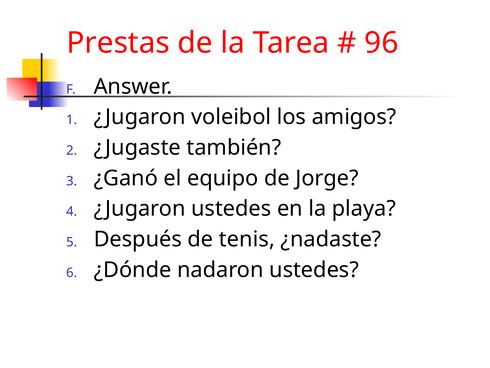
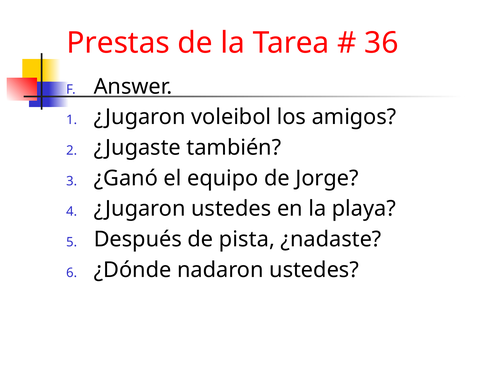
96: 96 -> 36 (381, 43)
tenis: tenis -> pista (247, 239)
